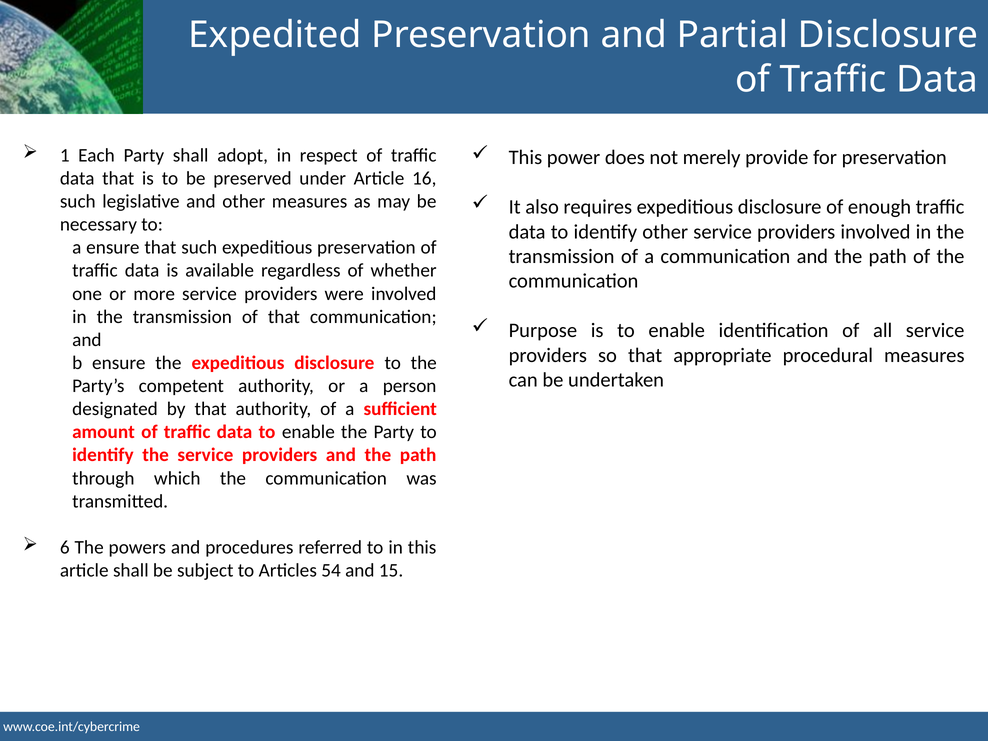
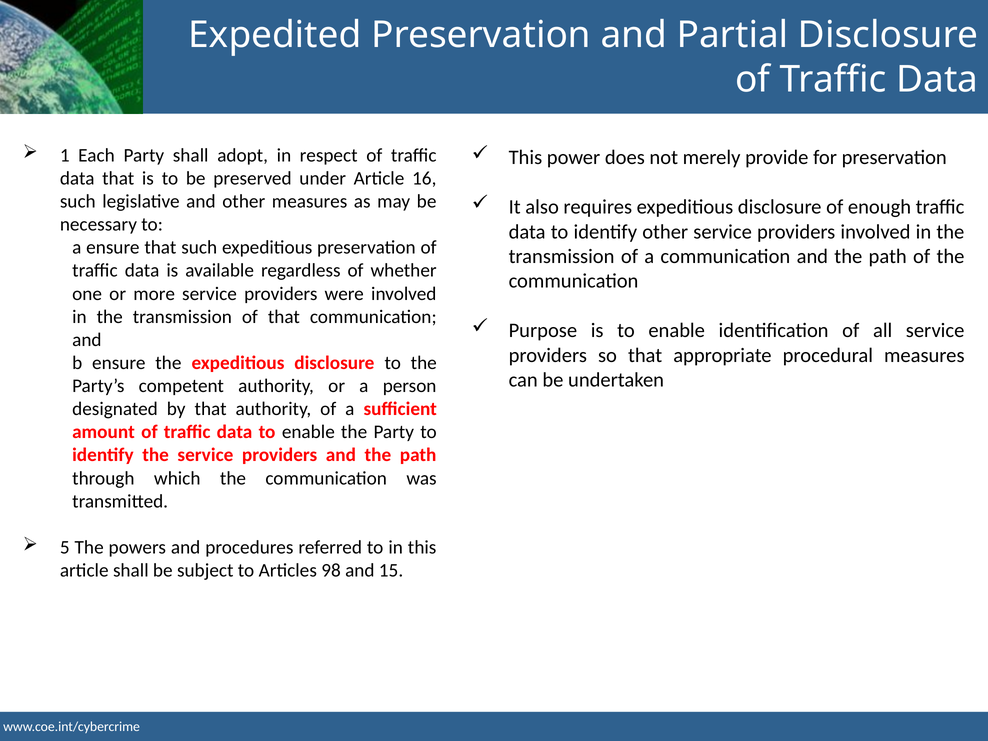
6: 6 -> 5 (65, 547)
54: 54 -> 98 (331, 570)
